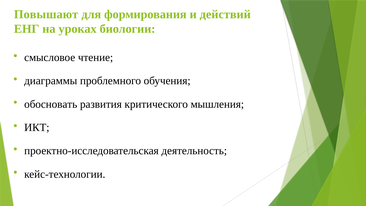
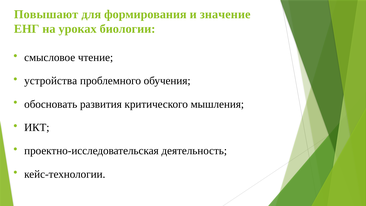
действий: действий -> значение (225, 14)
диаграммы: диаграммы -> устройства (51, 81)
